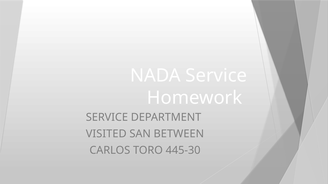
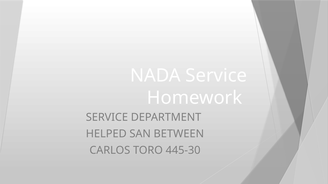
VISITED: VISITED -> HELPED (106, 134)
